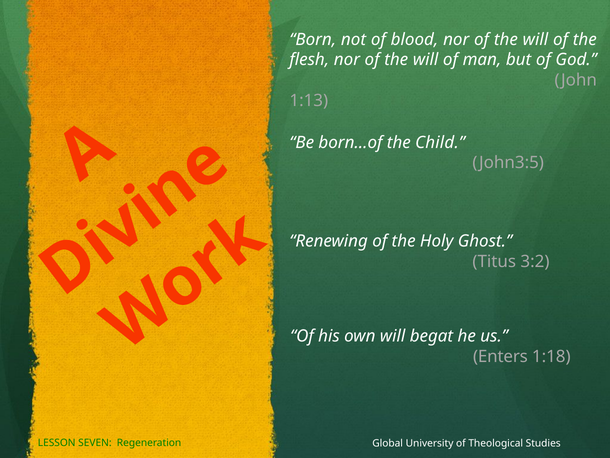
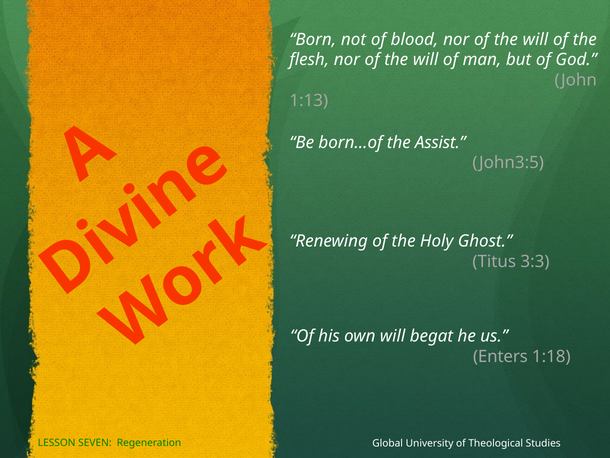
Child: Child -> Assist (440, 142)
3:2: 3:2 -> 3:3 (535, 261)
